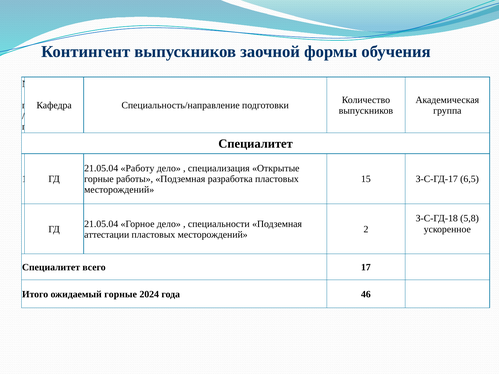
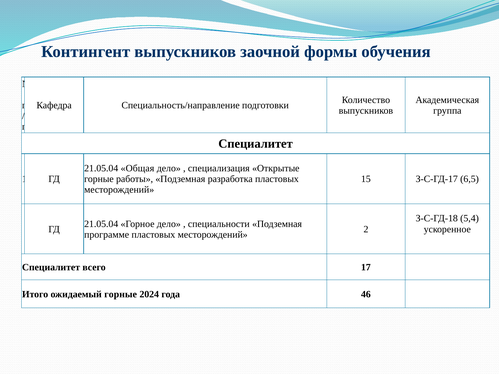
Работу: Работу -> Общая (138, 168)
5,8: 5,8 -> 5,4 (470, 219)
аттестации: аттестации -> программе (107, 235)
